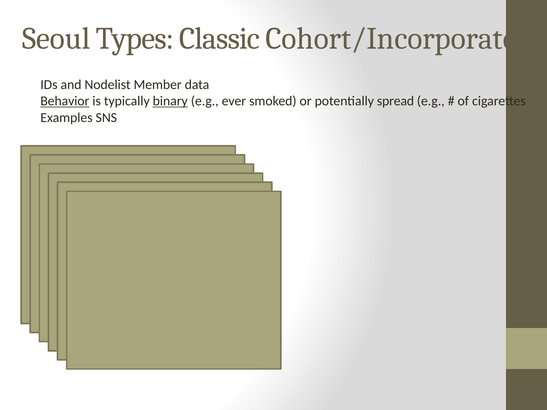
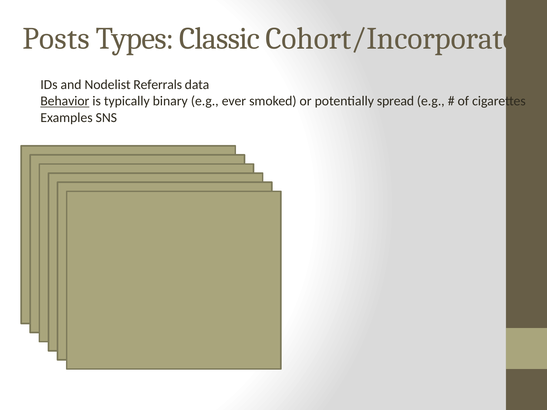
Seoul: Seoul -> Posts (56, 39)
Member: Member -> Referrals (158, 85)
binary underline: present -> none (170, 101)
